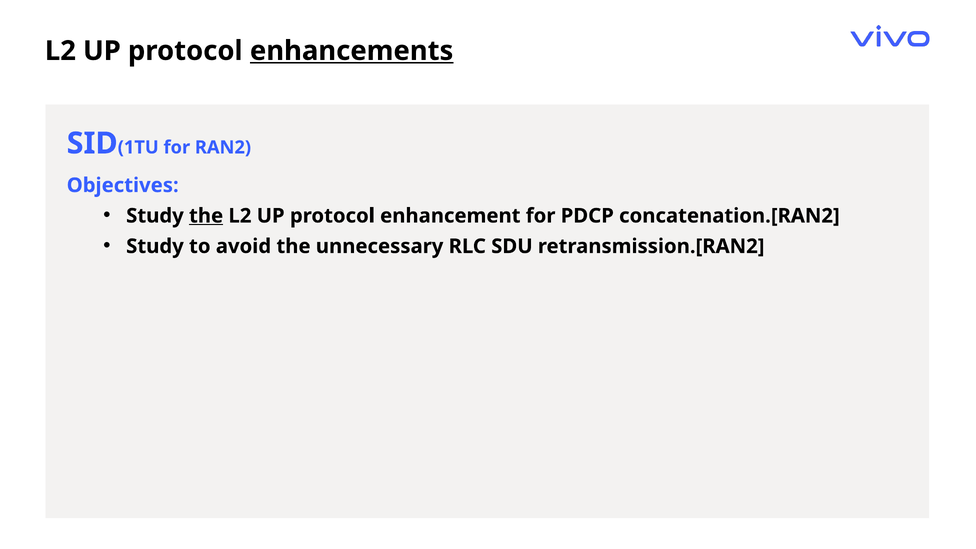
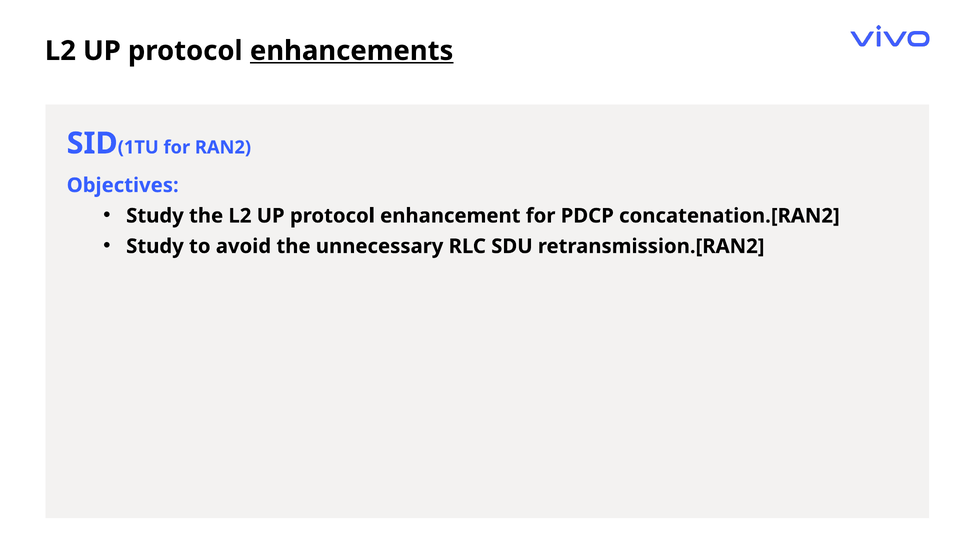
the underline: present -> none (206, 216)
